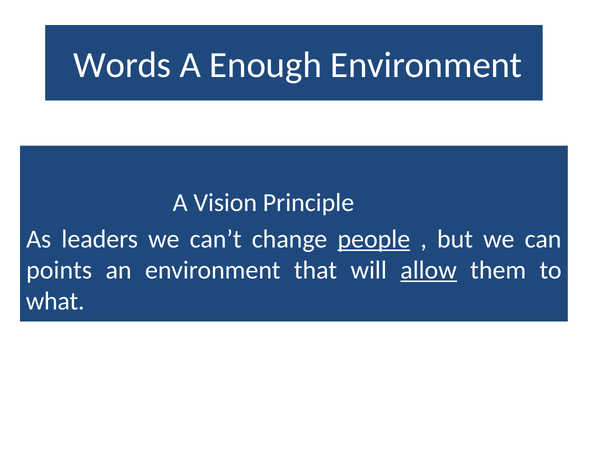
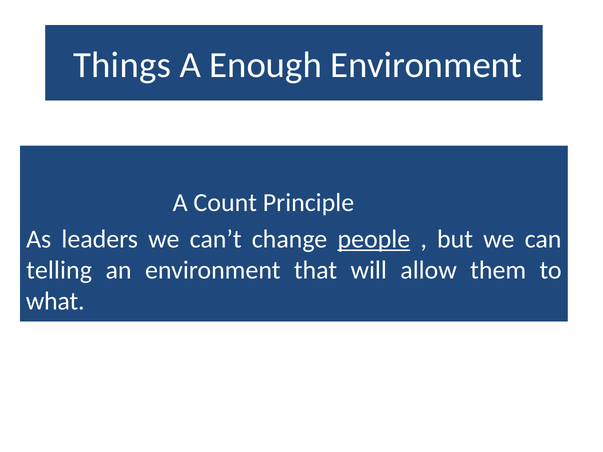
Words: Words -> Things (122, 65)
Vision: Vision -> Count (225, 203)
points: points -> telling (59, 270)
allow underline: present -> none (429, 270)
